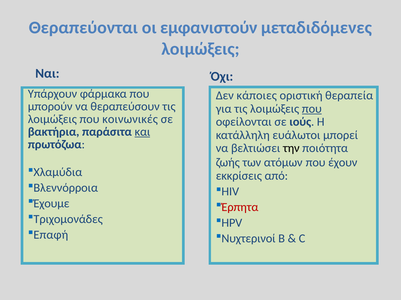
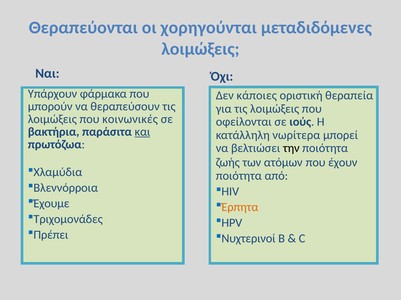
εμφανιστούν: εμφανιστούν -> χορηγούνται (209, 28)
που underline: present -> none (312, 109)
ευάλωτοι: ευάλωτοι -> νωρίτερα (296, 135)
εκκρίσεις: εκκρίσεις -> ποιότητα (239, 176)
Έρπητα colour: red -> orange (240, 208)
Επαφή: Επαφή -> Πρέπει (51, 235)
